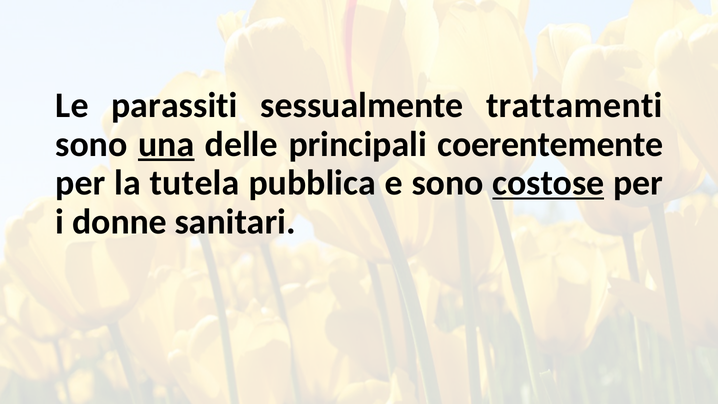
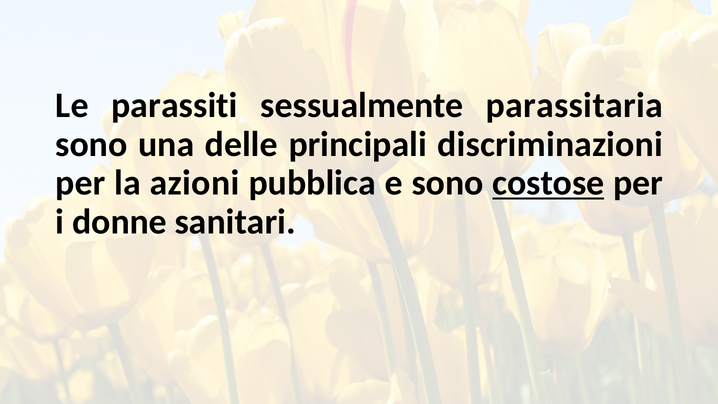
trattamenti: trattamenti -> parassitaria (574, 105)
una underline: present -> none (166, 144)
coerentemente: coerentemente -> discriminazioni (550, 144)
tutela: tutela -> azioni (195, 183)
